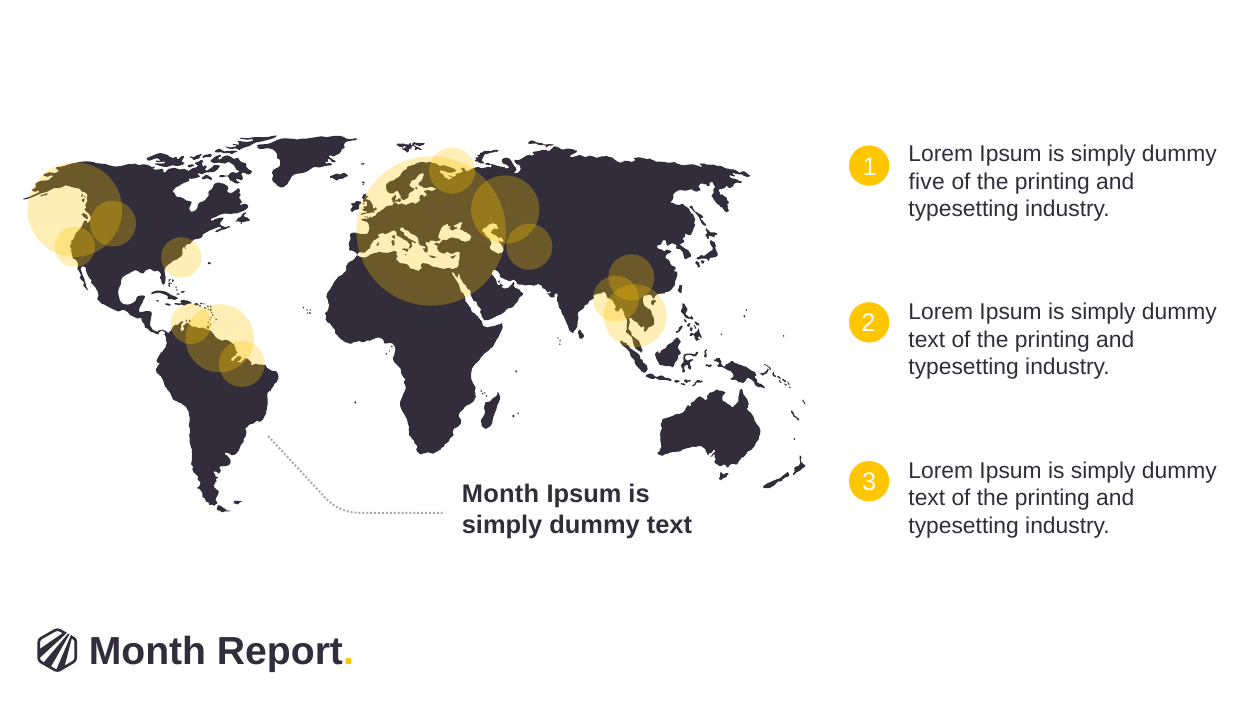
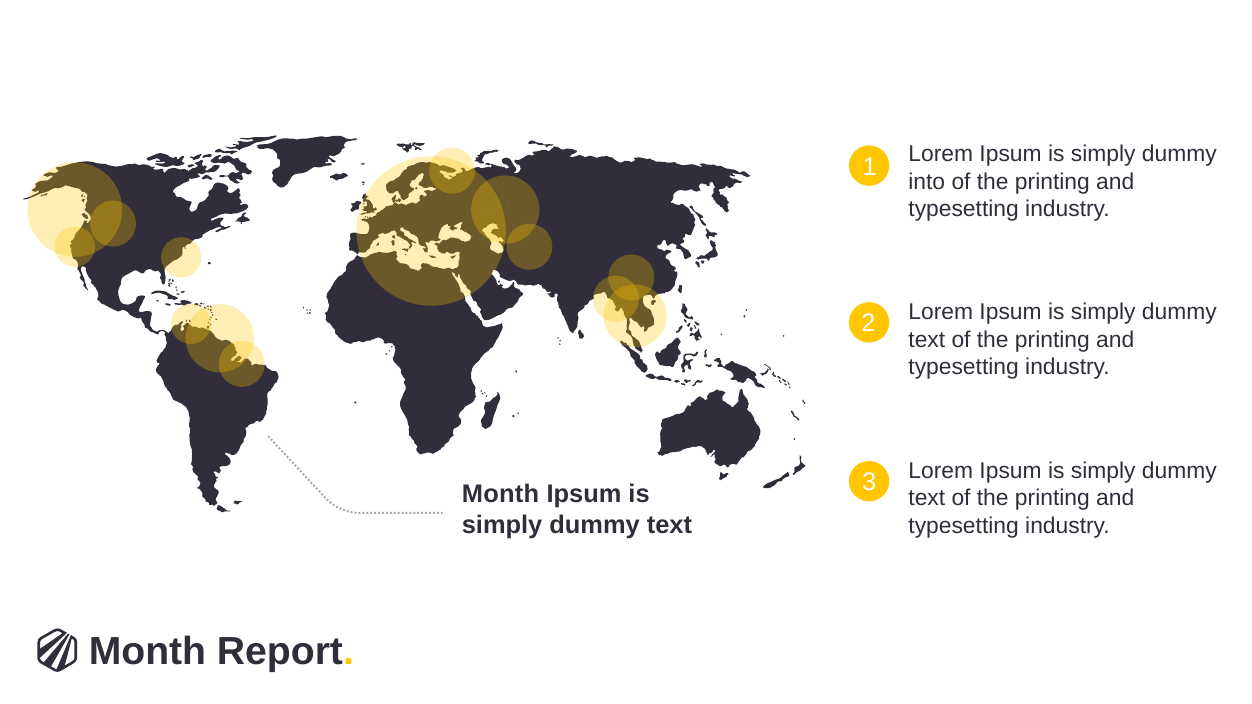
five: five -> into (927, 182)
